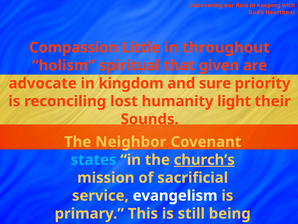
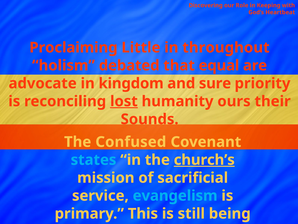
Compassion: Compassion -> Proclaiming (73, 47)
holism spiritual: spiritual -> debated (129, 65)
given: given -> equal (219, 65)
lost underline: none -> present (124, 101)
light: light -> ours (234, 101)
Neighbor: Neighbor -> Confused (131, 142)
evangelism colour: white -> light blue (175, 195)
